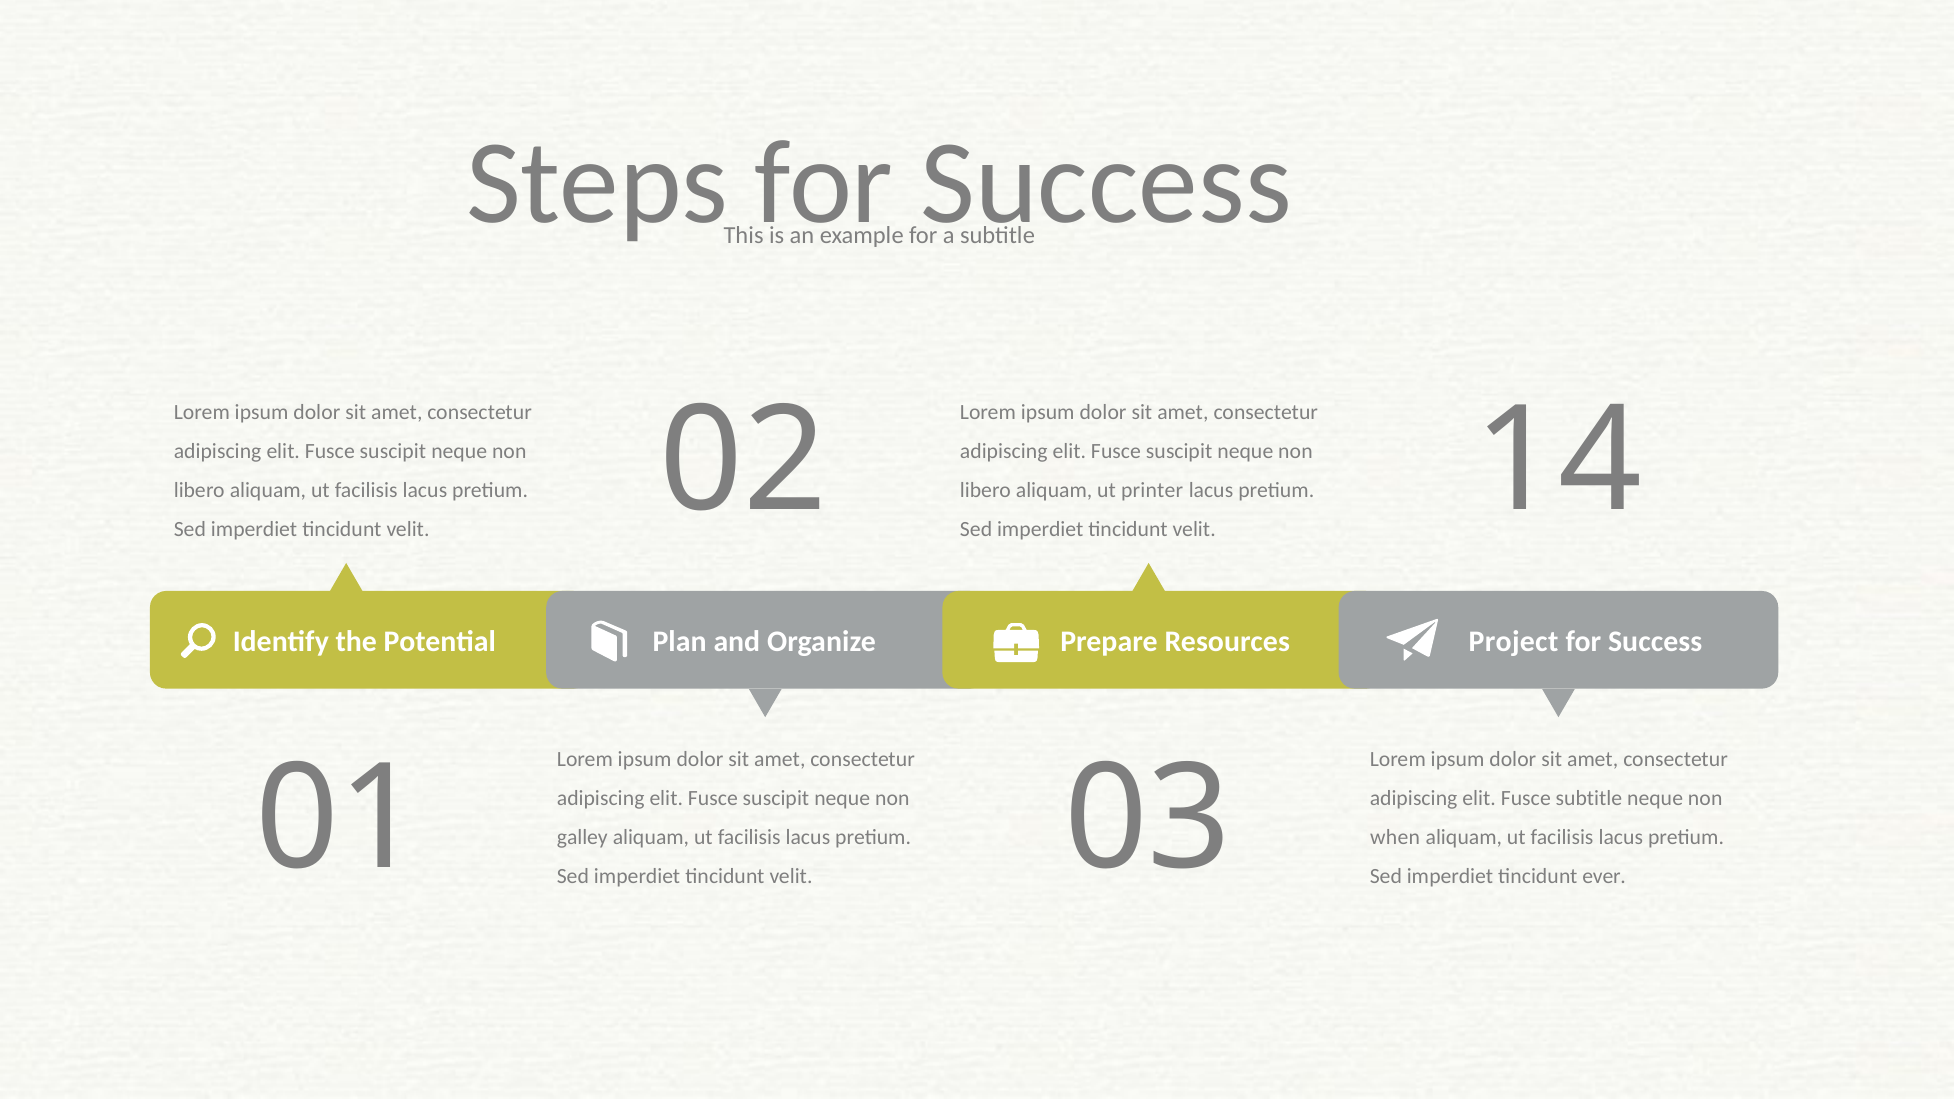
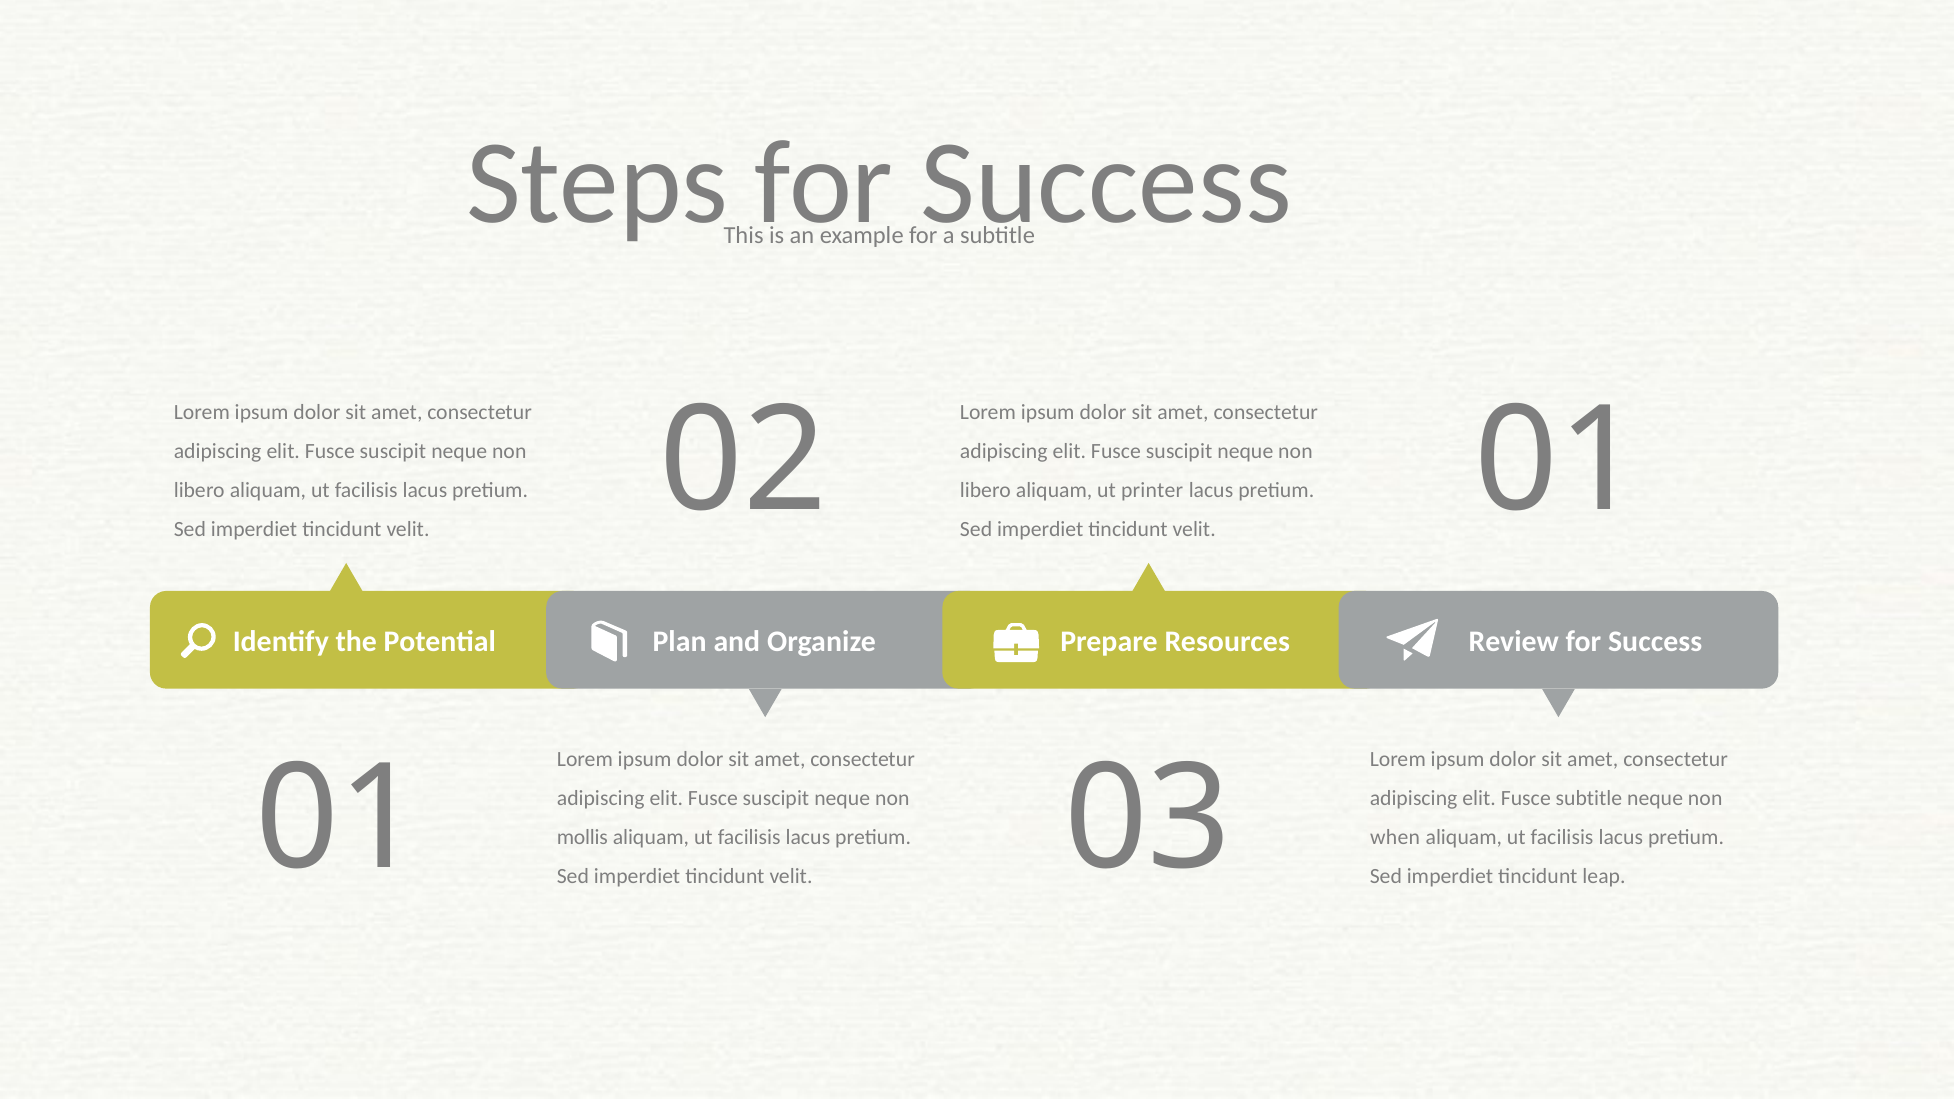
02 14: 14 -> 01 (1558, 462)
Project: Project -> Review (1514, 642)
galley: galley -> mollis (582, 837)
ever: ever -> leap (1604, 876)
